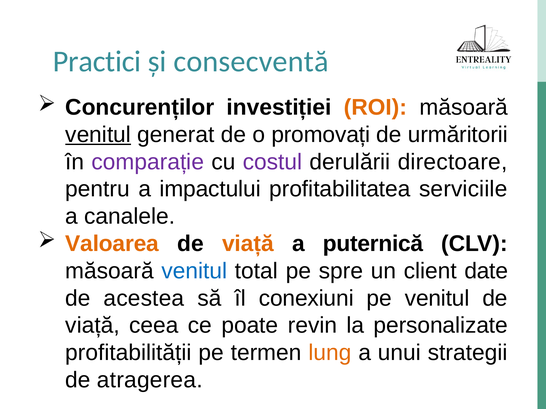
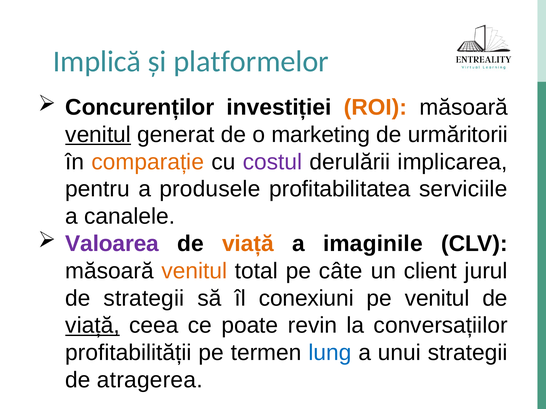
Practici: Practici -> Implică (97, 62)
consecventă: consecventă -> platformelor (251, 62)
promovați: promovați -> marketing (321, 135)
comparație colour: purple -> orange (148, 162)
directoare: directoare -> implicarea (453, 162)
impactului: impactului -> produsele (210, 189)
Valoarea colour: orange -> purple (112, 244)
puternică: puternică -> imaginile (373, 244)
venitul colour: blue -> orange (194, 271)
spre: spre -> câte (341, 271)
date: date -> jurul (486, 271)
de acestea: acestea -> strategii (144, 299)
viață underline: none -> present (92, 326)
personalizate: personalizate -> conversațiilor (441, 326)
lung colour: orange -> blue (330, 353)
